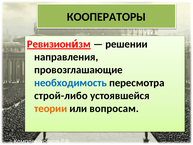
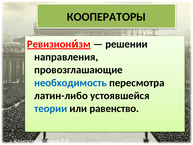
строй-либо: строй-либо -> латин-либо (61, 95)
теории colour: orange -> blue (51, 108)
вопросам: вопросам -> равенство (114, 108)
